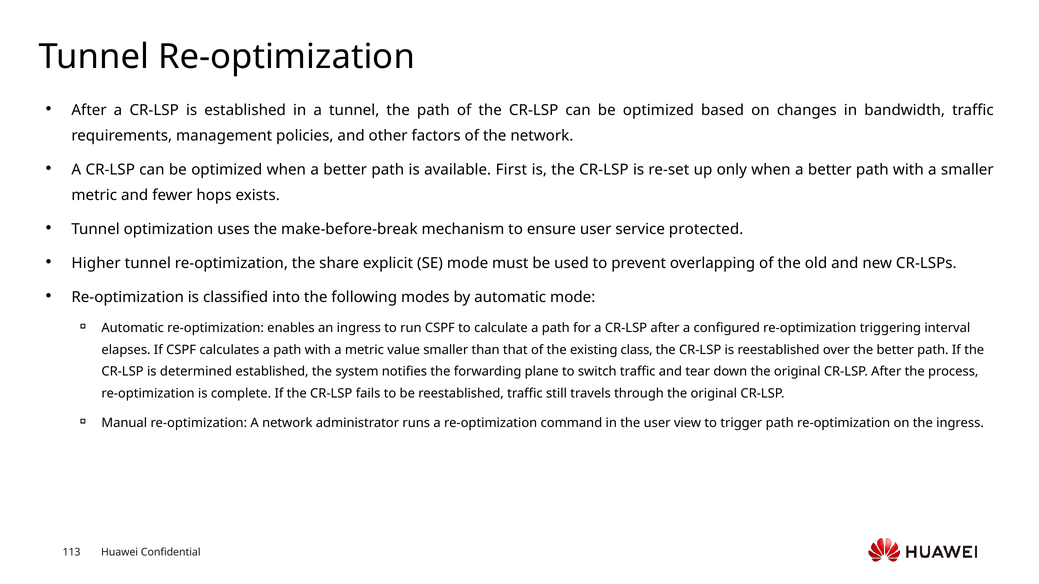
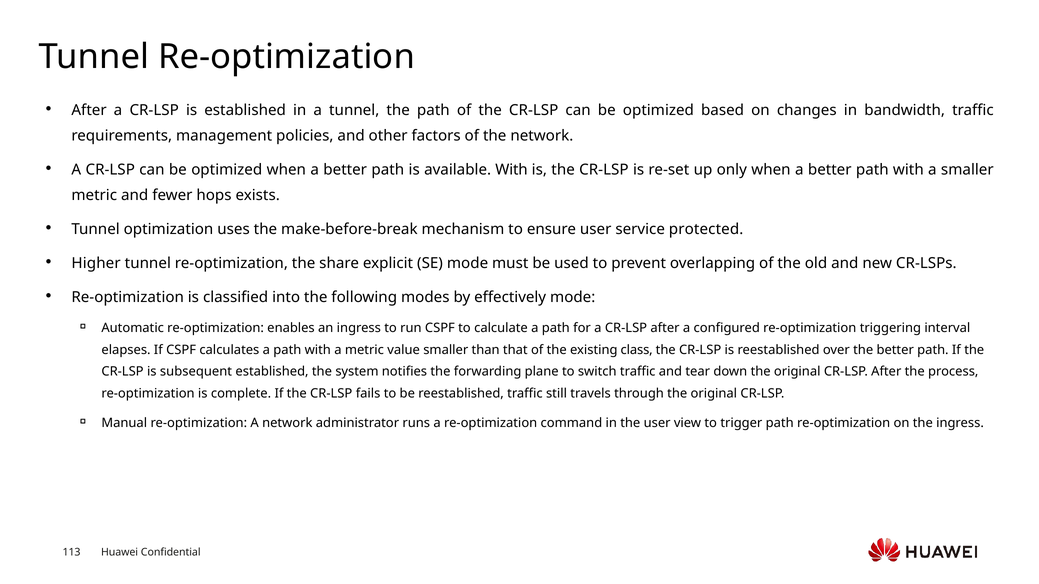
available First: First -> With (512, 170)
by automatic: automatic -> effectively (510, 298)
determined: determined -> subsequent (196, 372)
